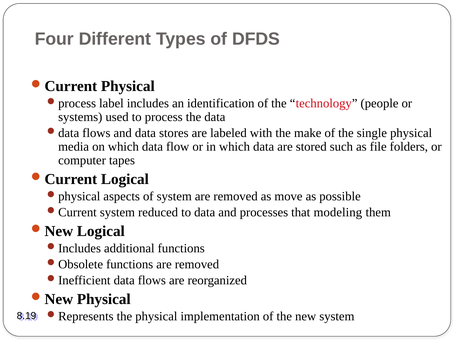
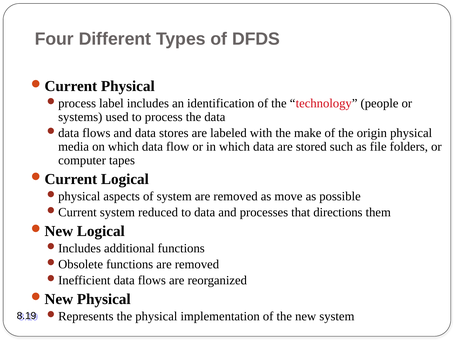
single: single -> origin (372, 133)
modeling: modeling -> directions (338, 212)
